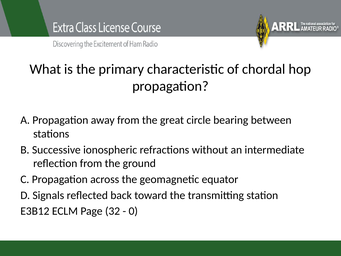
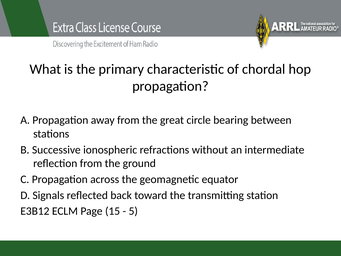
32: 32 -> 15 (113, 211)
0: 0 -> 5 (133, 211)
